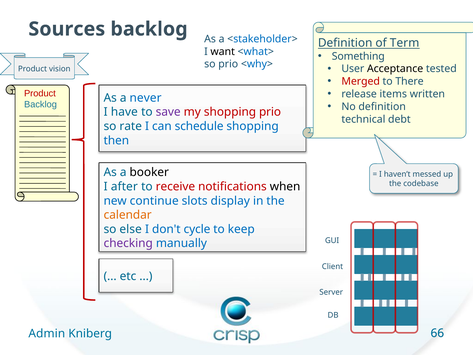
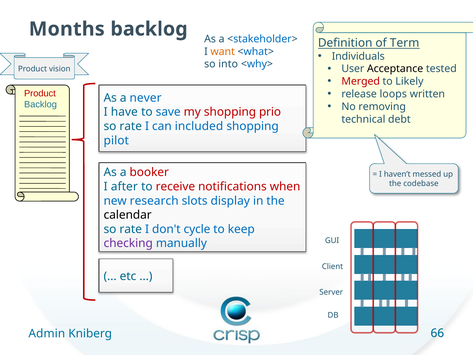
Sources: Sources -> Months (67, 29)
want colour: black -> orange (223, 52)
Something: Something -> Individuals (358, 56)
so prio: prio -> into (228, 64)
There: There -> Likely (409, 81)
items: items -> loops (393, 94)
No definition: definition -> removing (382, 107)
save colour: purple -> blue (168, 112)
schedule: schedule -> included (199, 126)
then: then -> pilot (116, 140)
booker colour: black -> red (149, 172)
when colour: black -> red (285, 186)
continue: continue -> research (154, 201)
calendar colour: orange -> black (128, 215)
else: else -> rate (131, 229)
